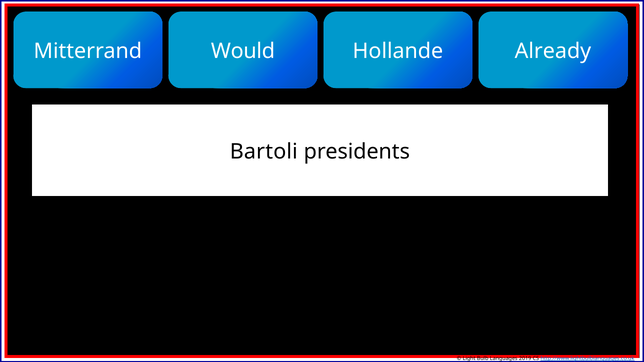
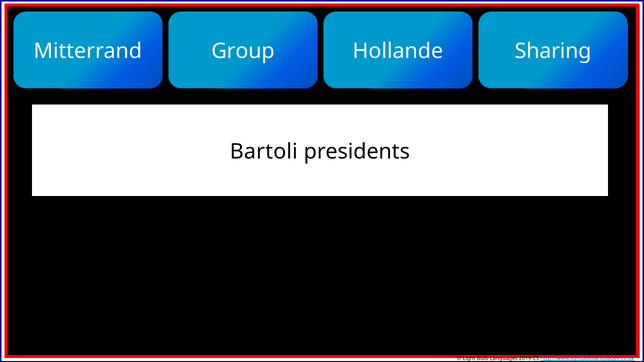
Would: Would -> Group (243, 51)
Already: Already -> Sharing (553, 51)
